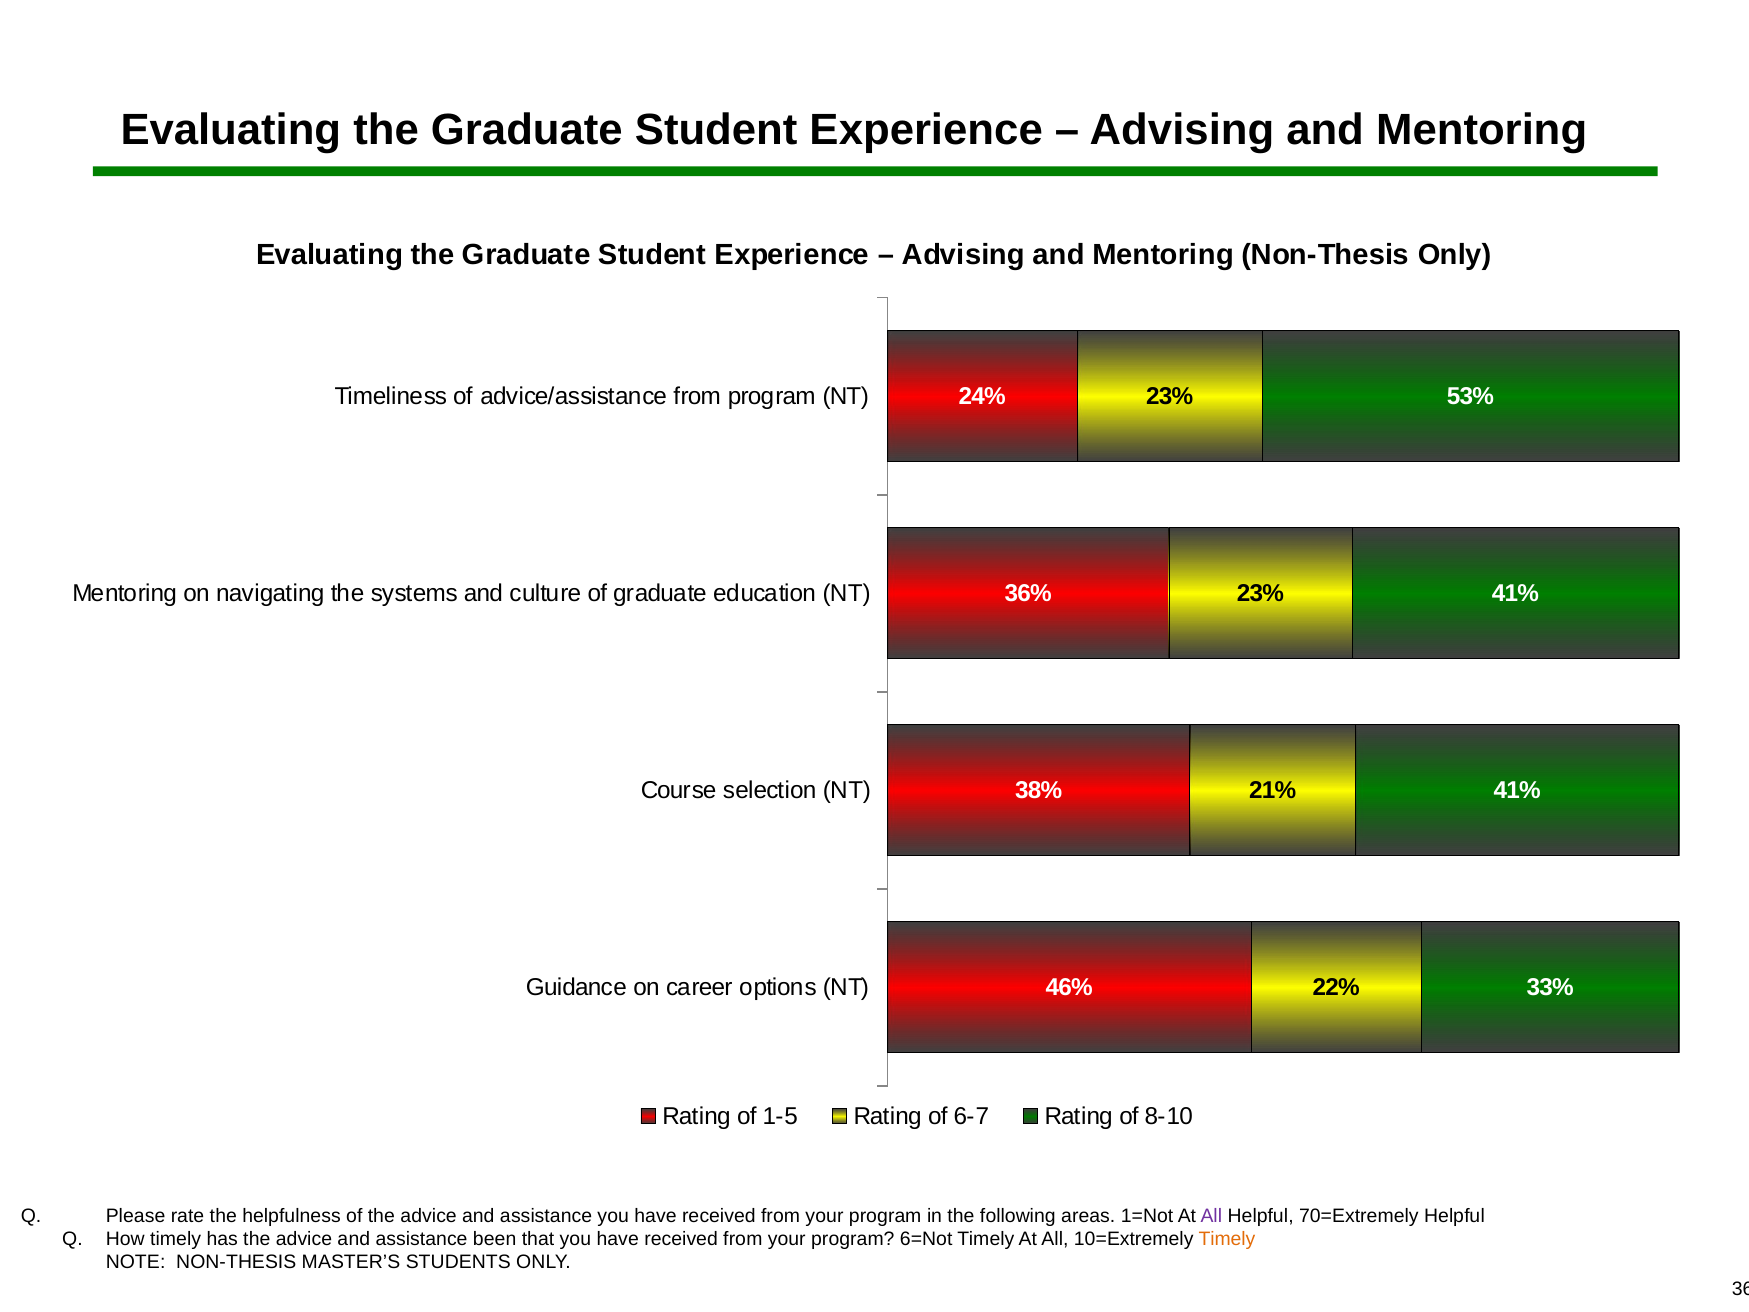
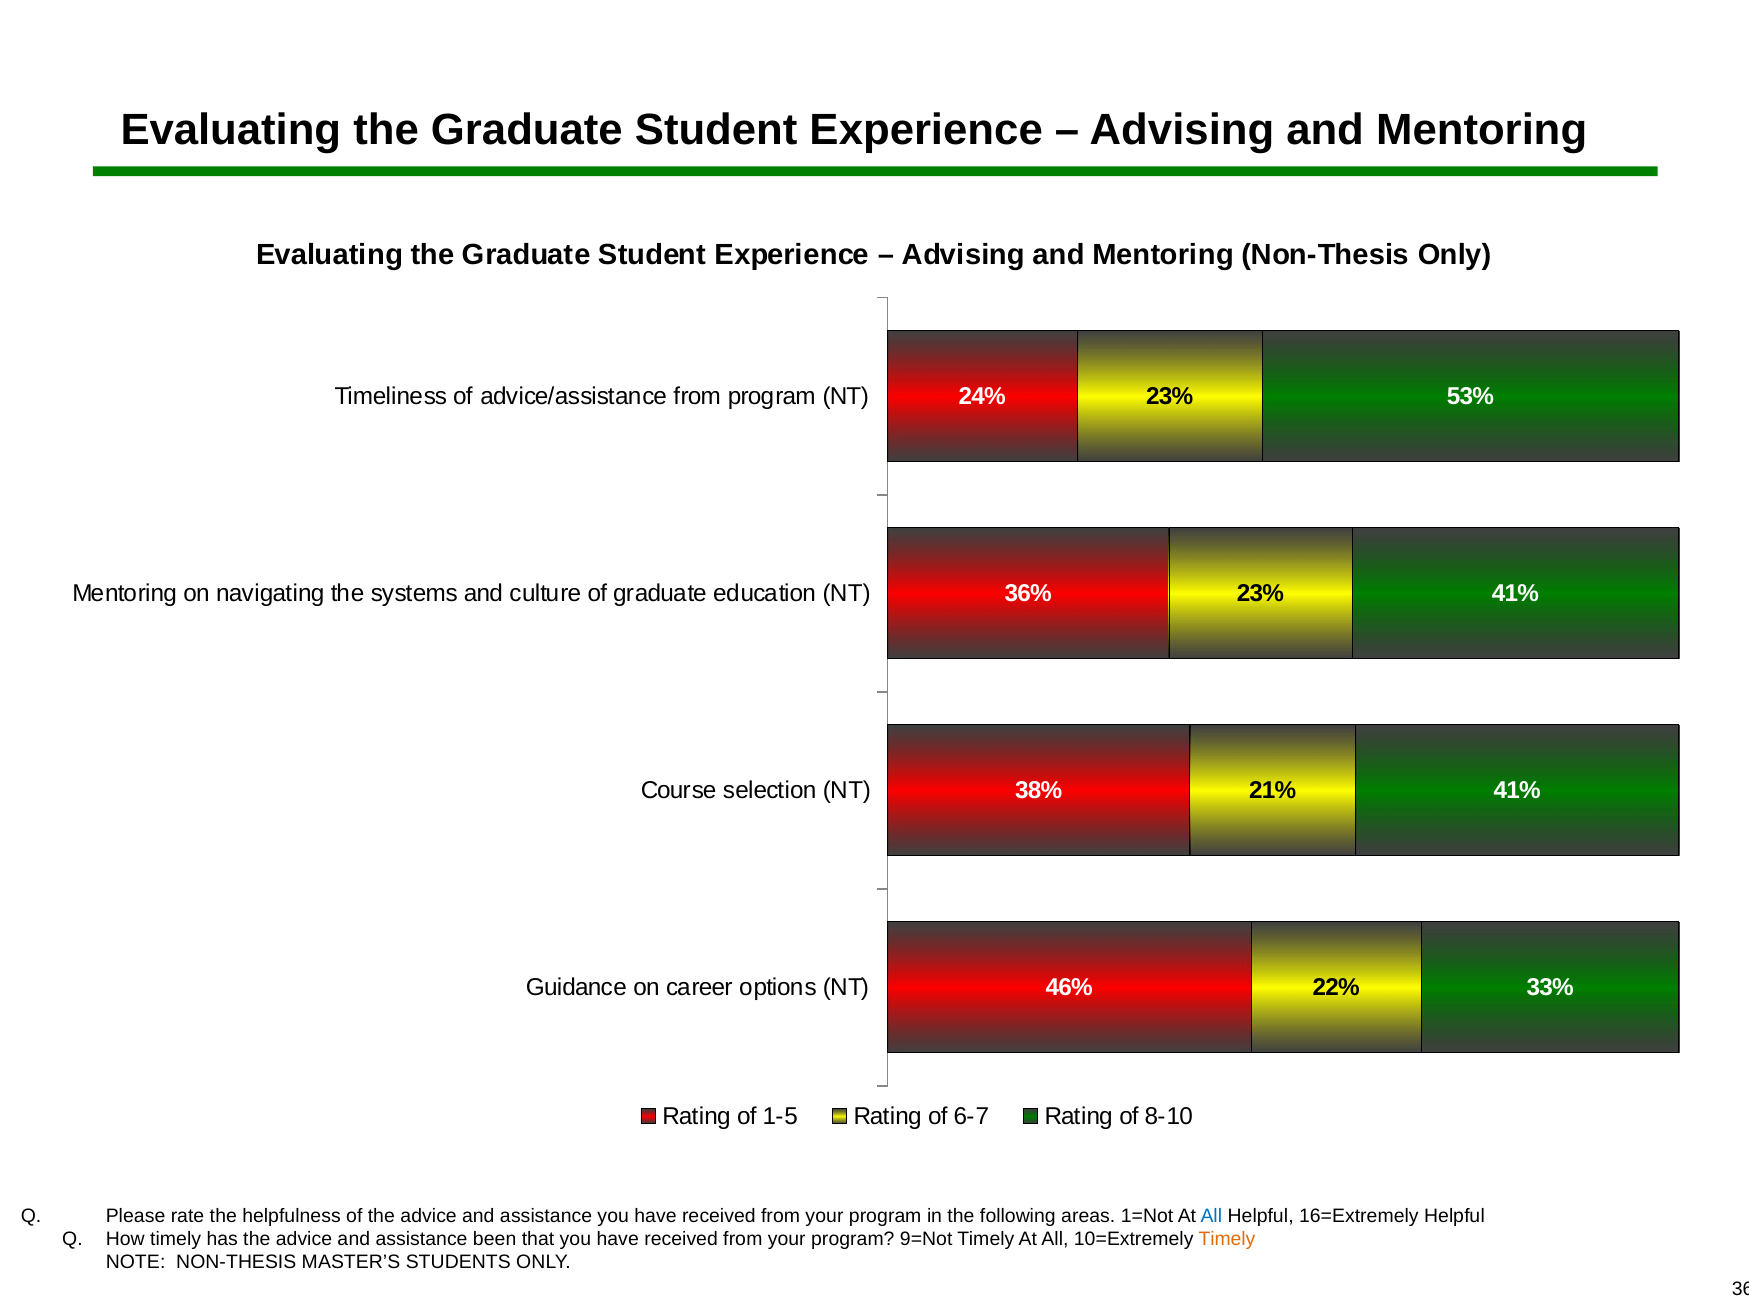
All colour: purple -> blue (1211, 1215)
70=Extremely: 70=Extremely -> 16=Extremely (1359, 1215)
6=Not: 6=Not -> 9=Not (926, 1239)
